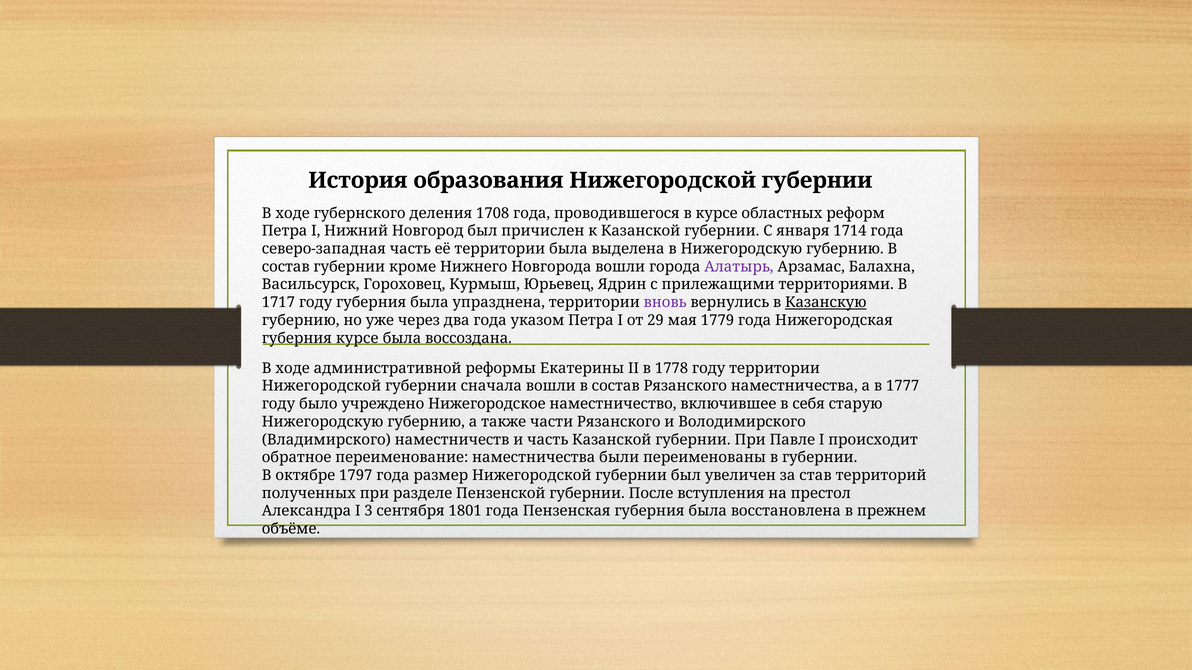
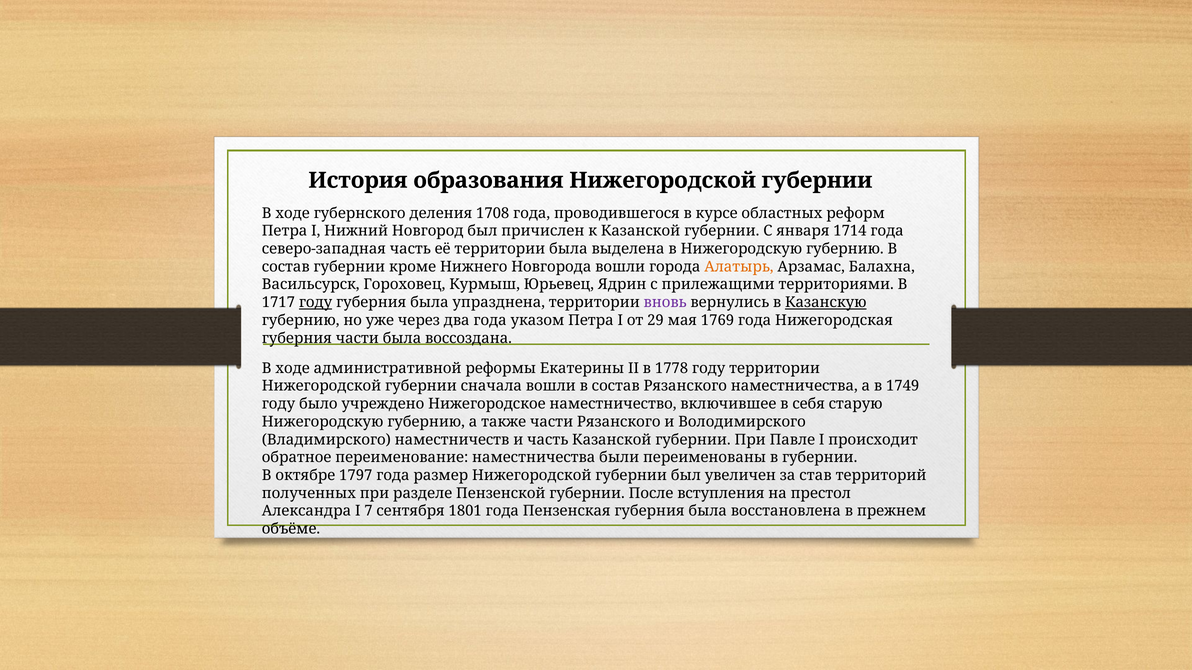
Алатырь colour: purple -> orange (739, 267)
году underline: none -> present (316, 303)
1779: 1779 -> 1769 (718, 321)
губерния курсе: курсе -> части (357, 338)
1777: 1777 -> 1749 (903, 386)
3: 3 -> 7 (368, 511)
